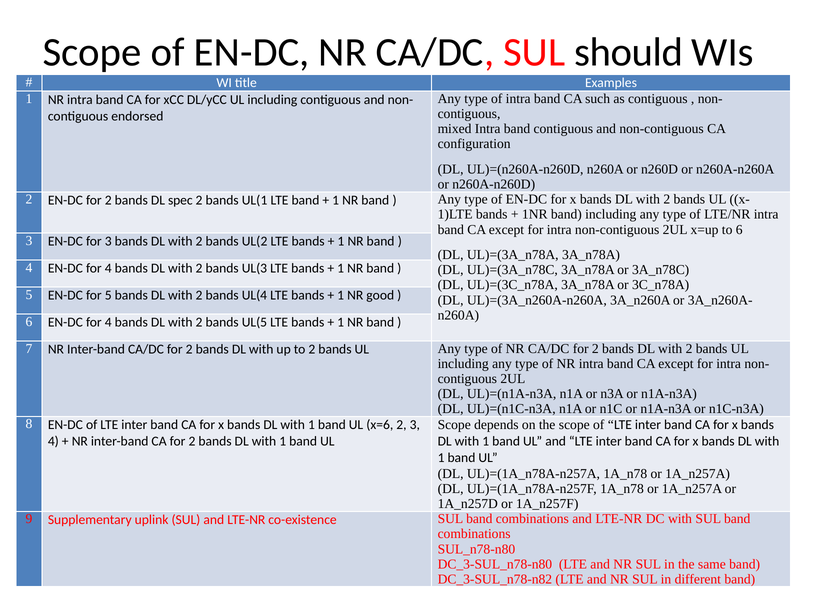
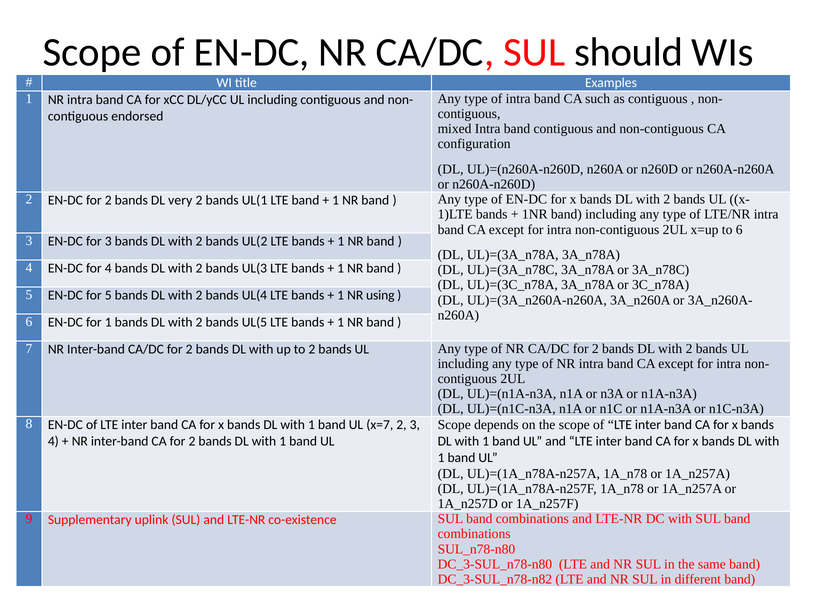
spec: spec -> very (180, 200)
good: good -> using (380, 295)
6 EN-DC for 4: 4 -> 1 (108, 323)
x=6: x=6 -> x=7 (380, 425)
